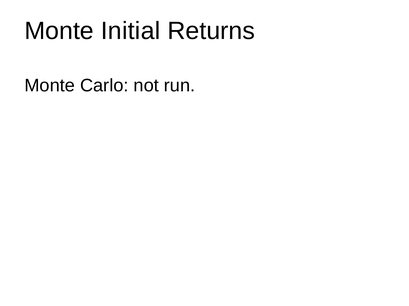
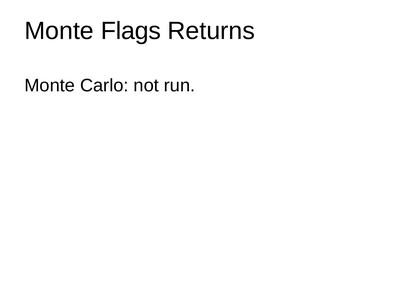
Initial: Initial -> Flags (131, 31)
